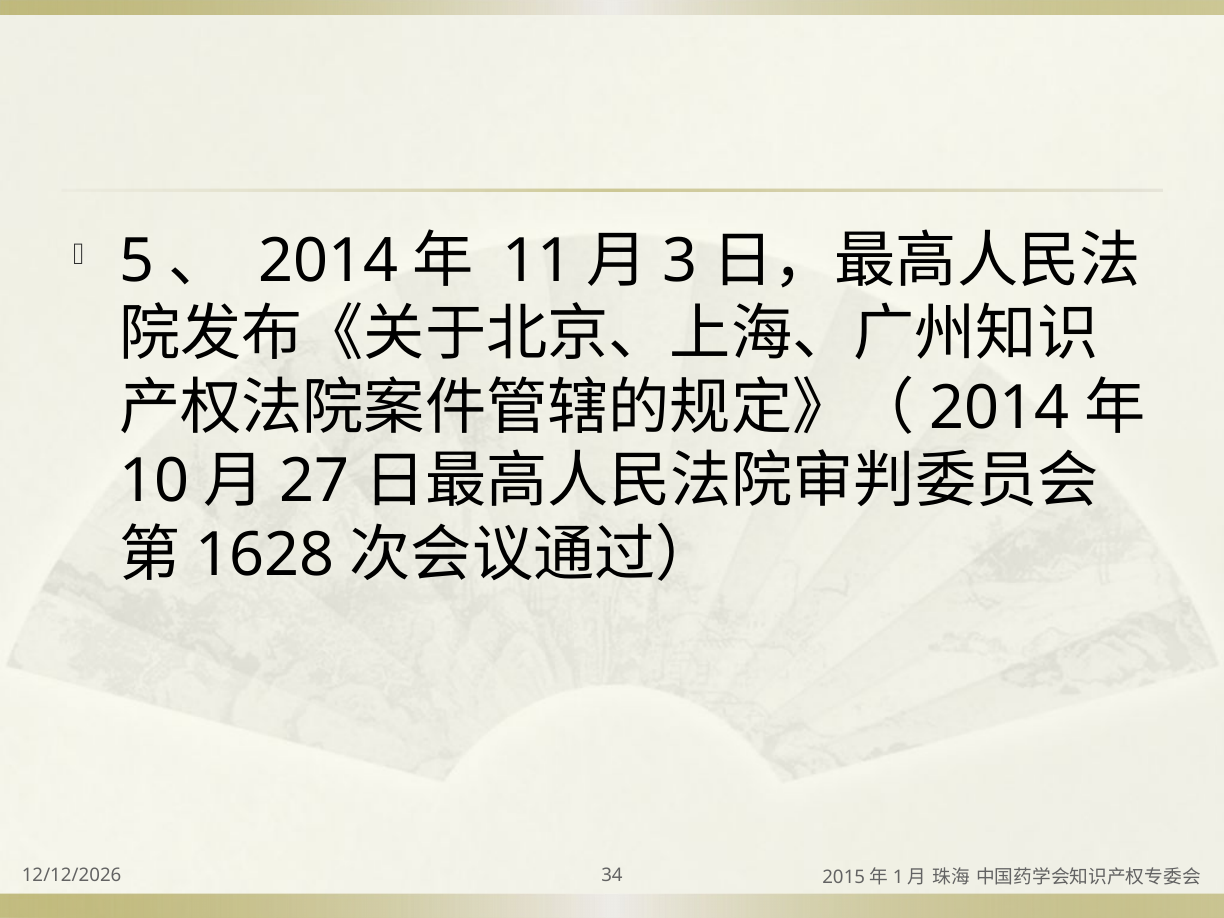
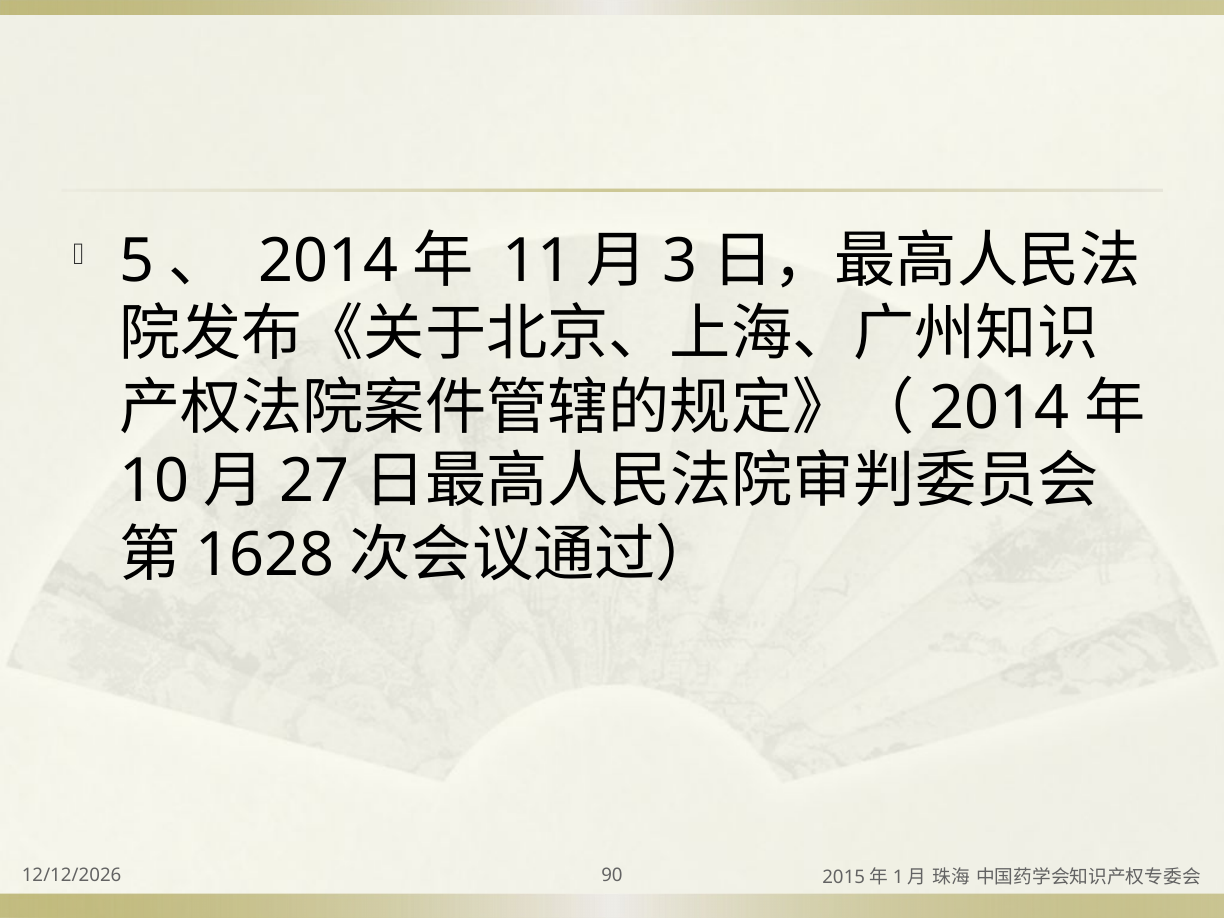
34: 34 -> 90 (612, 875)
